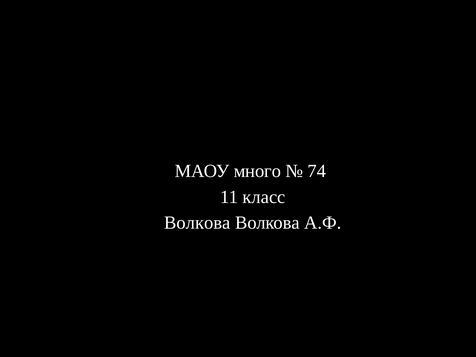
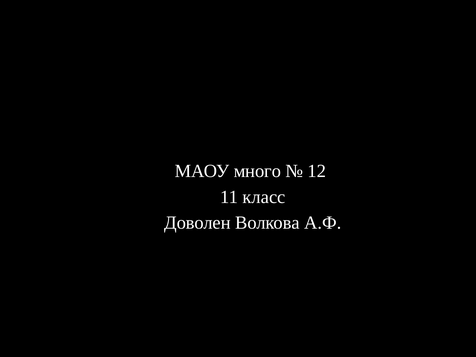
74: 74 -> 12 (317, 171)
Волкова: Волкова -> Доволен (197, 223)
